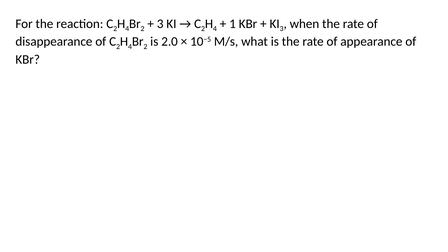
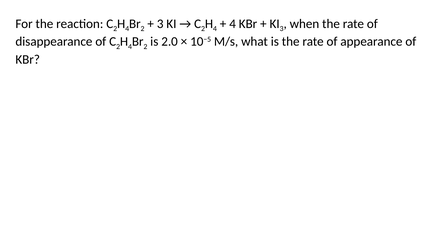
1: 1 -> 4 (233, 24)
